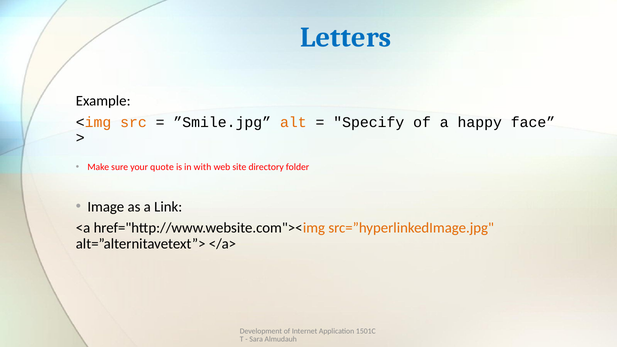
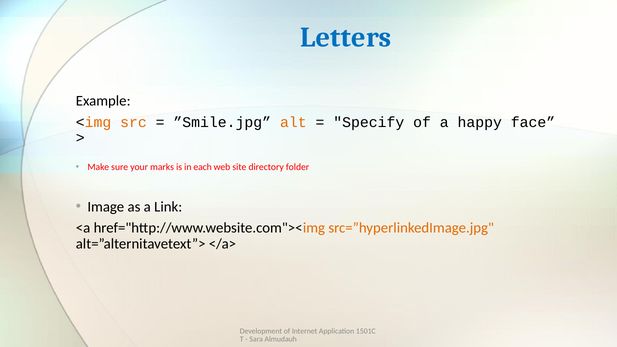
quote: quote -> marks (162, 167)
with: with -> each (203, 167)
